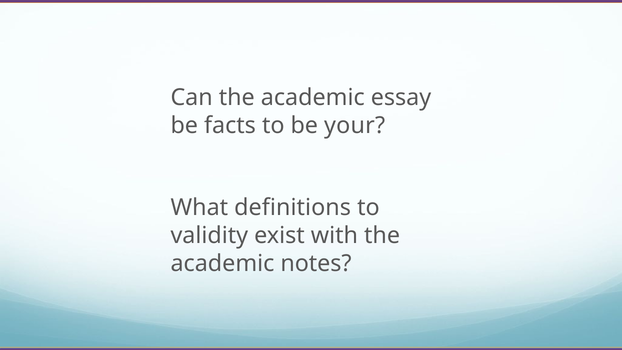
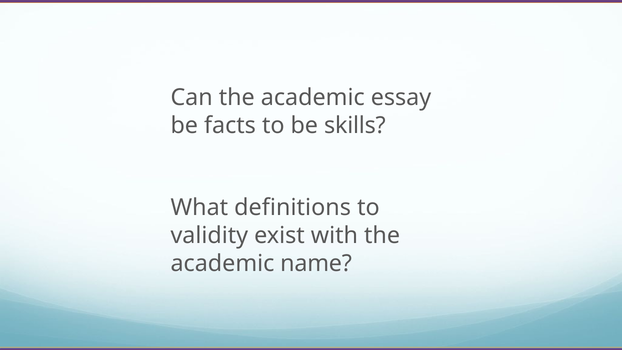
your: your -> skills (355, 125)
notes: notes -> name (316, 263)
